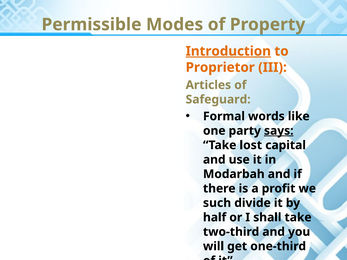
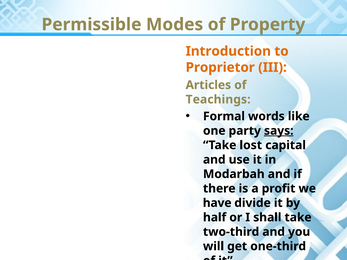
Introduction underline: present -> none (228, 51)
Safeguard: Safeguard -> Teachings (218, 100)
such: such -> have (217, 203)
